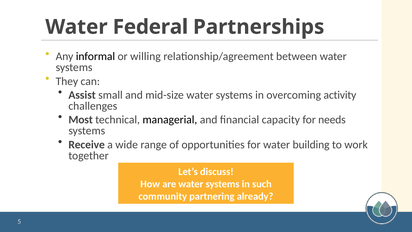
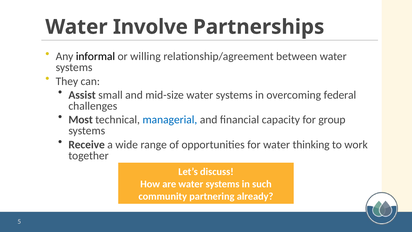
Federal: Federal -> Involve (150, 27)
activity: activity -> federal (340, 95)
managerial colour: black -> blue (170, 120)
needs: needs -> group (332, 120)
building: building -> thinking (311, 144)
